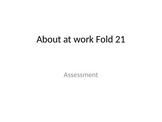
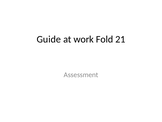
About: About -> Guide (49, 39)
